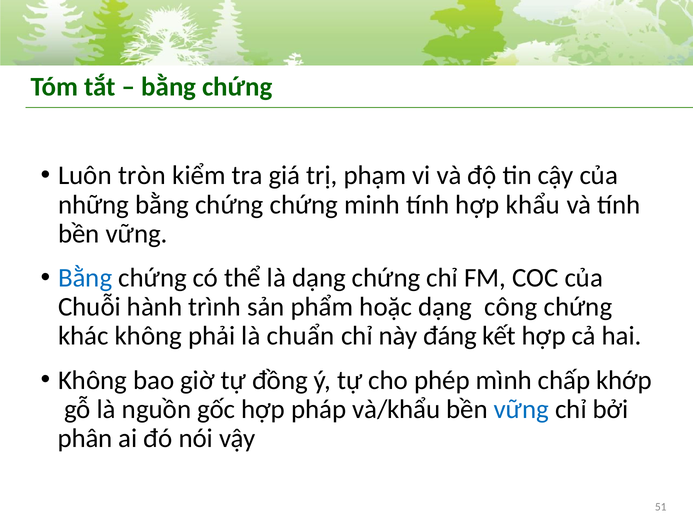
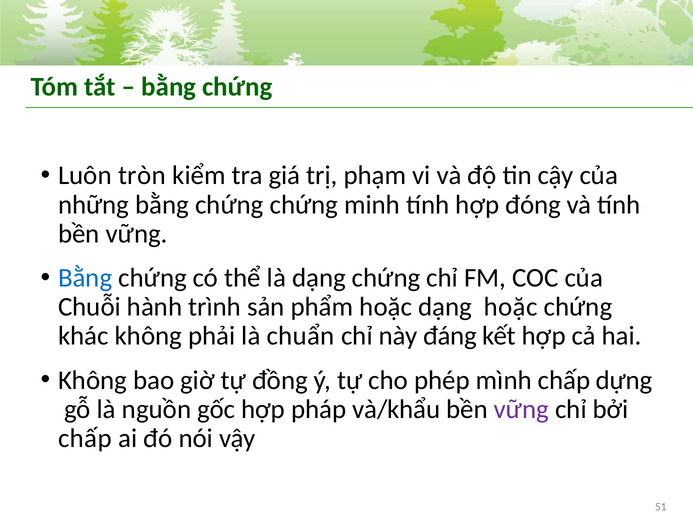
khẩu: khẩu -> đóng (533, 205)
dạng công: công -> hoặc (511, 307)
khớp: khớp -> dựng (624, 380)
vững colour: blue -> purple (521, 409)
phân: phân -> chấp (85, 438)
